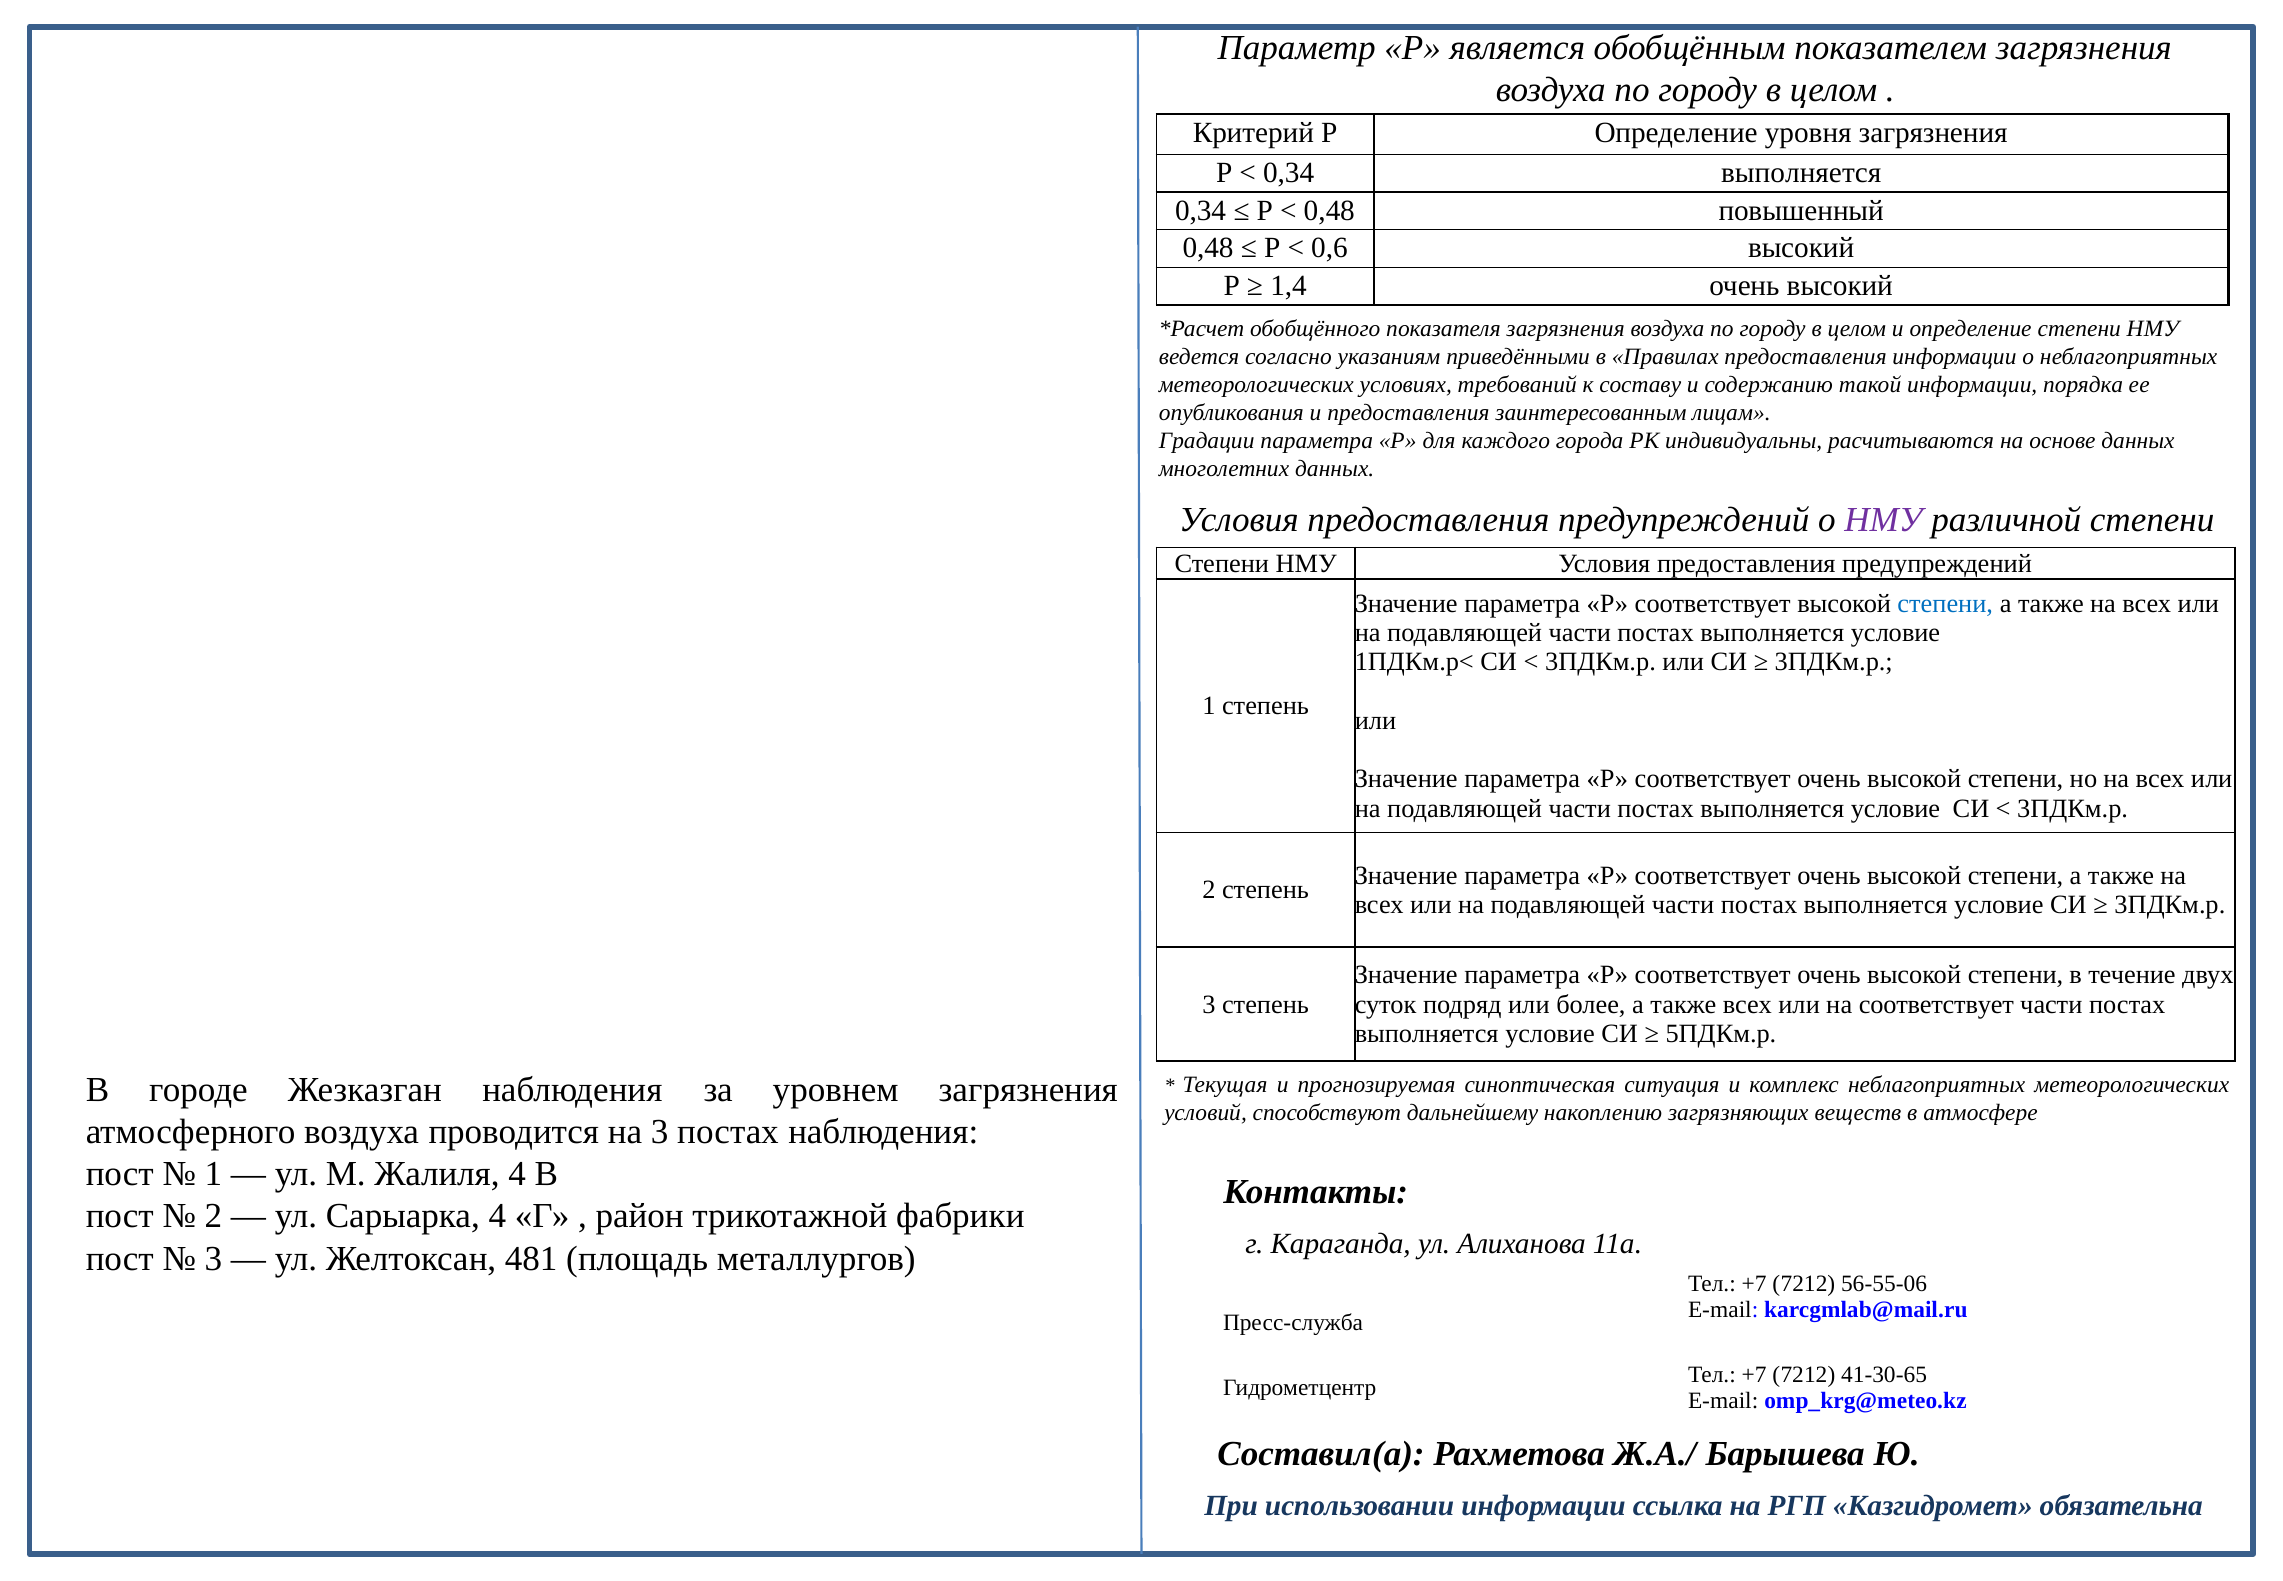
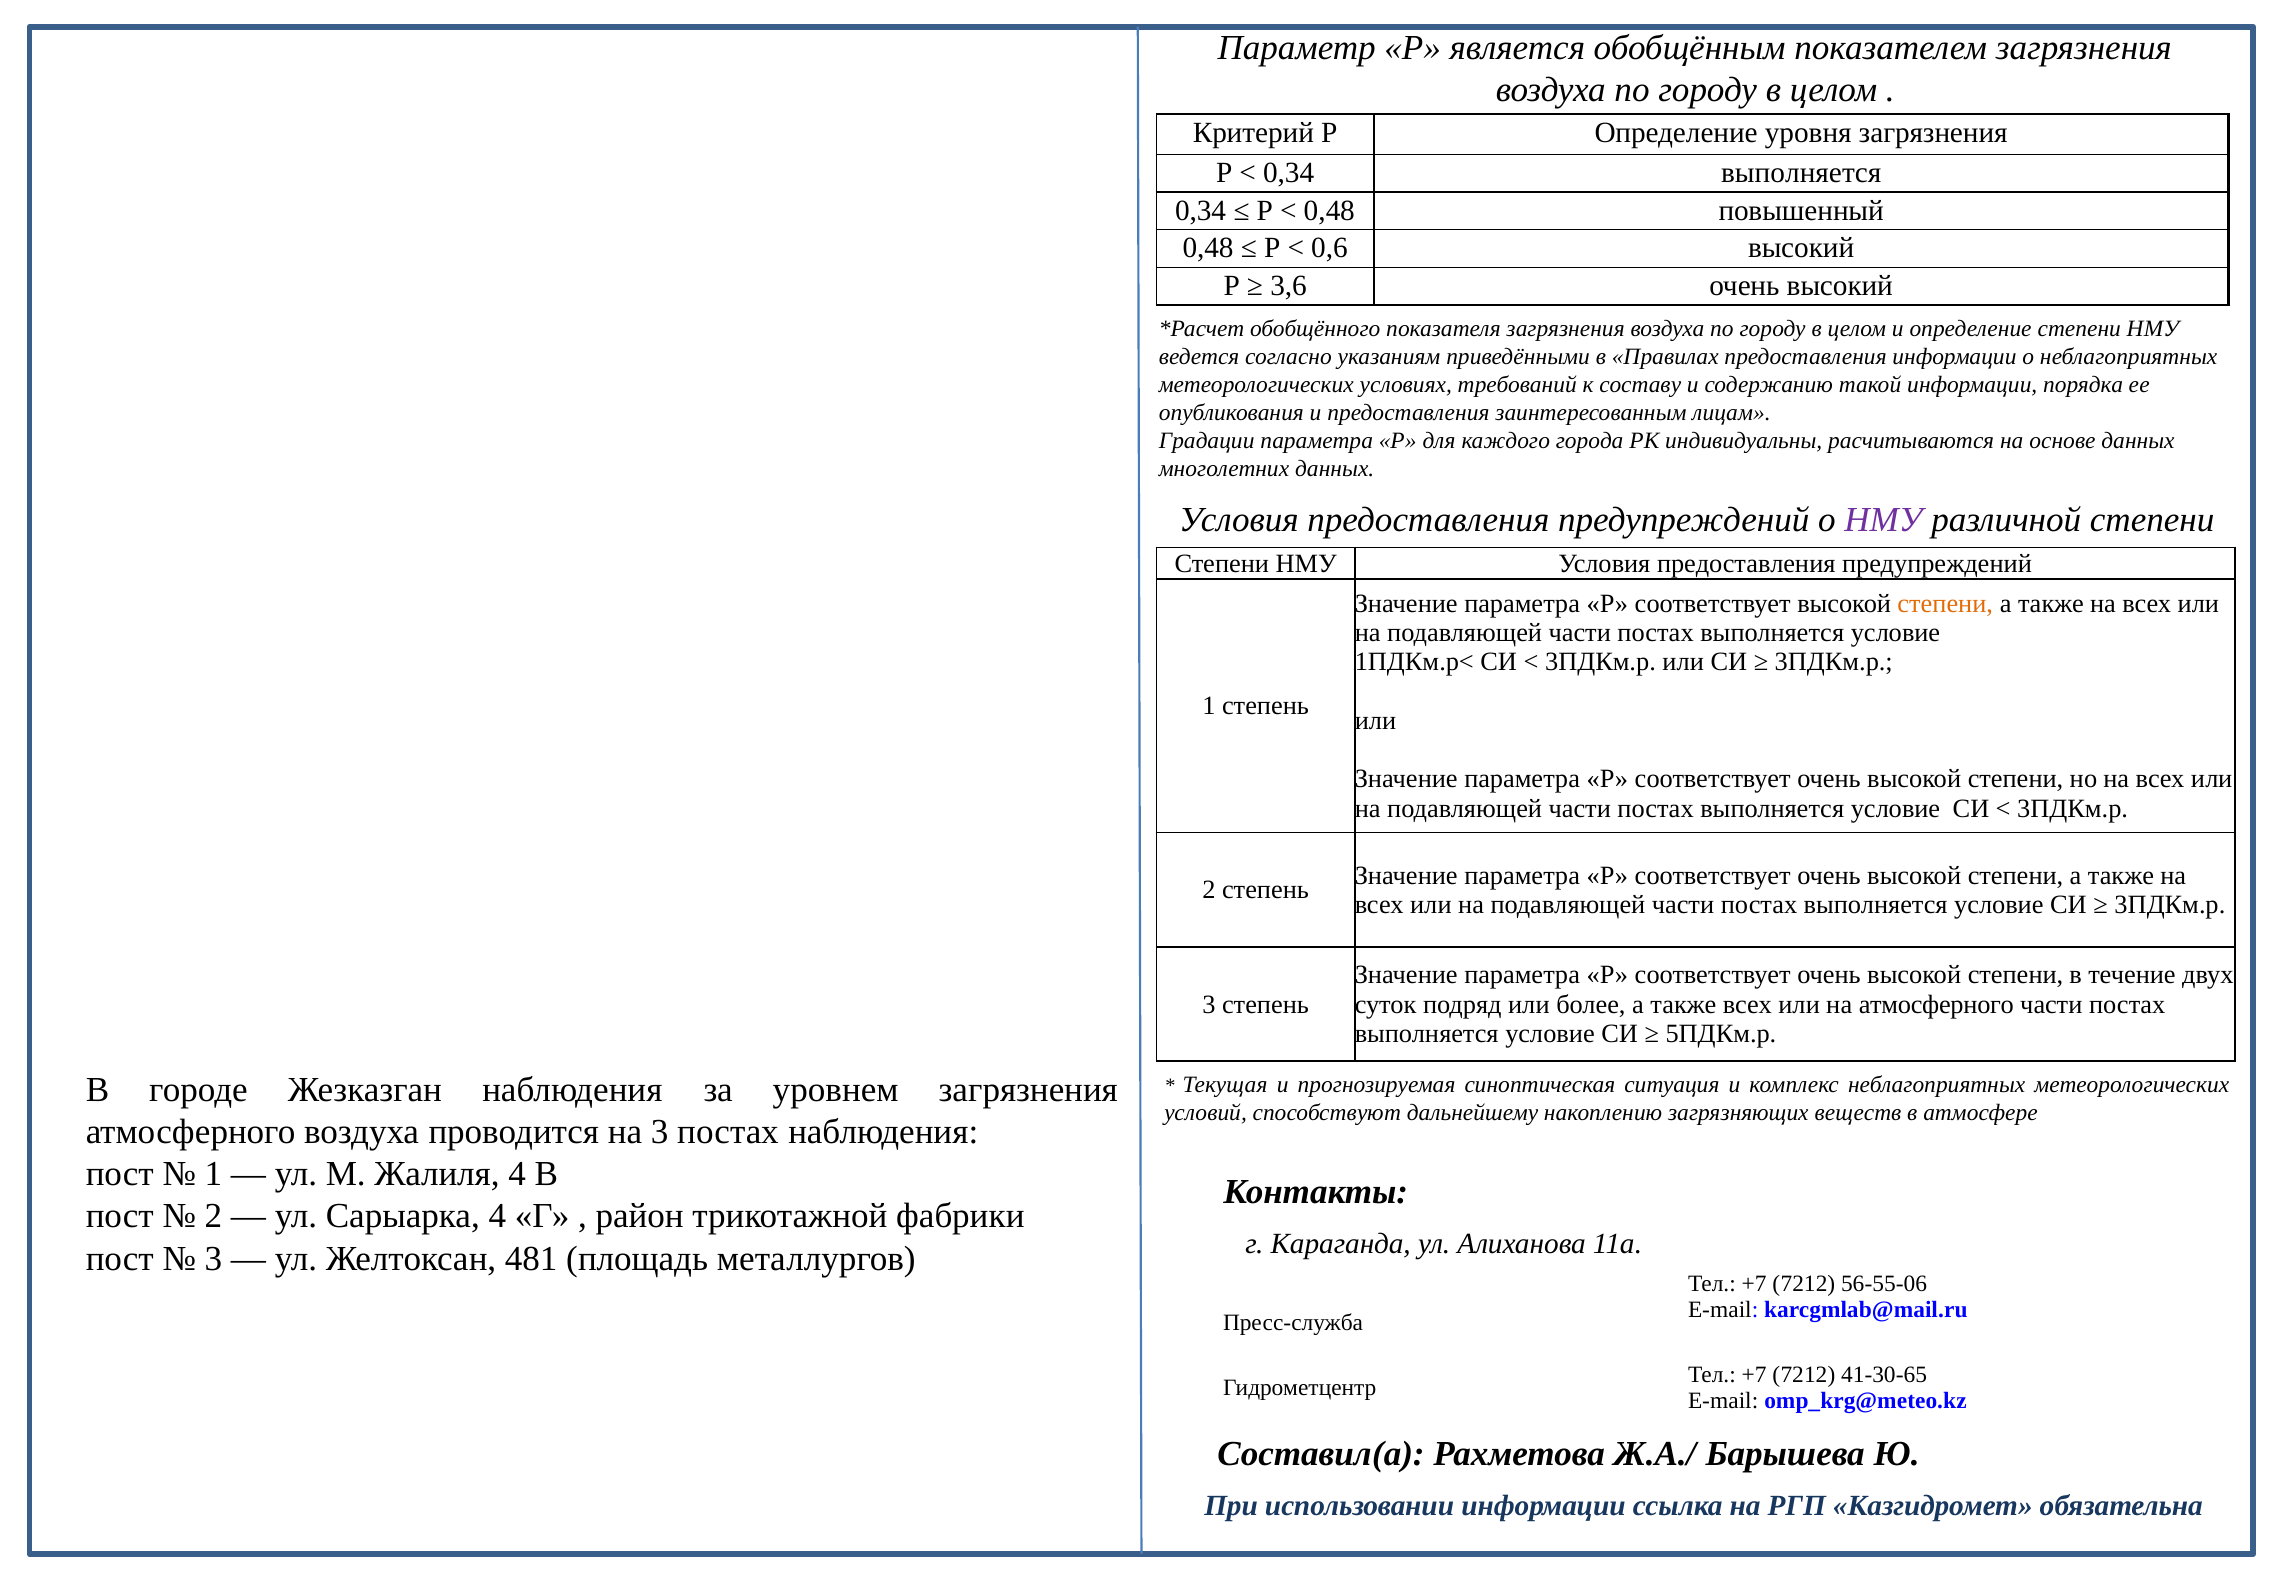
1,4: 1,4 -> 3,6 (1289, 286)
степени colour: blue -> orange (1945, 604)
на соответствует: соответствует -> атмосферного (1936, 1004)
